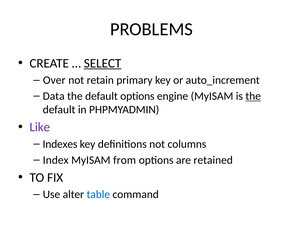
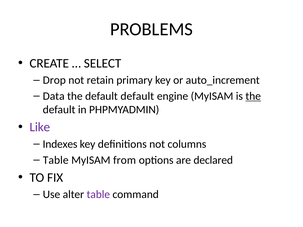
SELECT underline: present -> none (103, 63)
Over: Over -> Drop (54, 80)
default options: options -> default (137, 96)
Index: Index -> Table (56, 160)
retained: retained -> declared (213, 160)
table colour: blue -> purple (98, 195)
